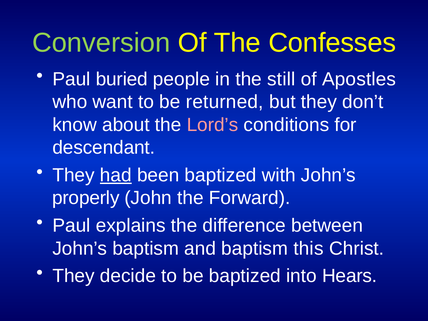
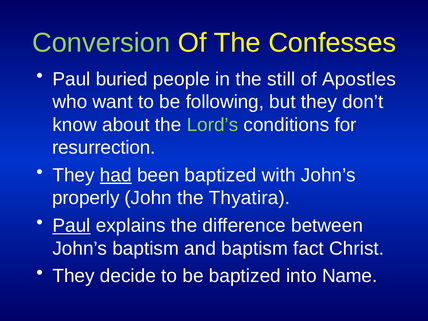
returned: returned -> following (225, 102)
Lord’s colour: pink -> light green (213, 125)
descendant: descendant -> resurrection (104, 148)
Forward: Forward -> Thyatira (250, 198)
Paul underline: none -> present (71, 226)
this: this -> fact (309, 248)
Hears: Hears -> Name (350, 276)
